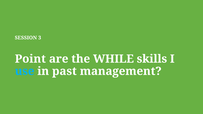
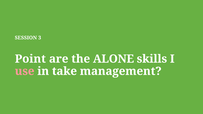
WHILE: WHILE -> ALONE (113, 59)
use colour: light blue -> pink (25, 71)
past: past -> take (64, 71)
